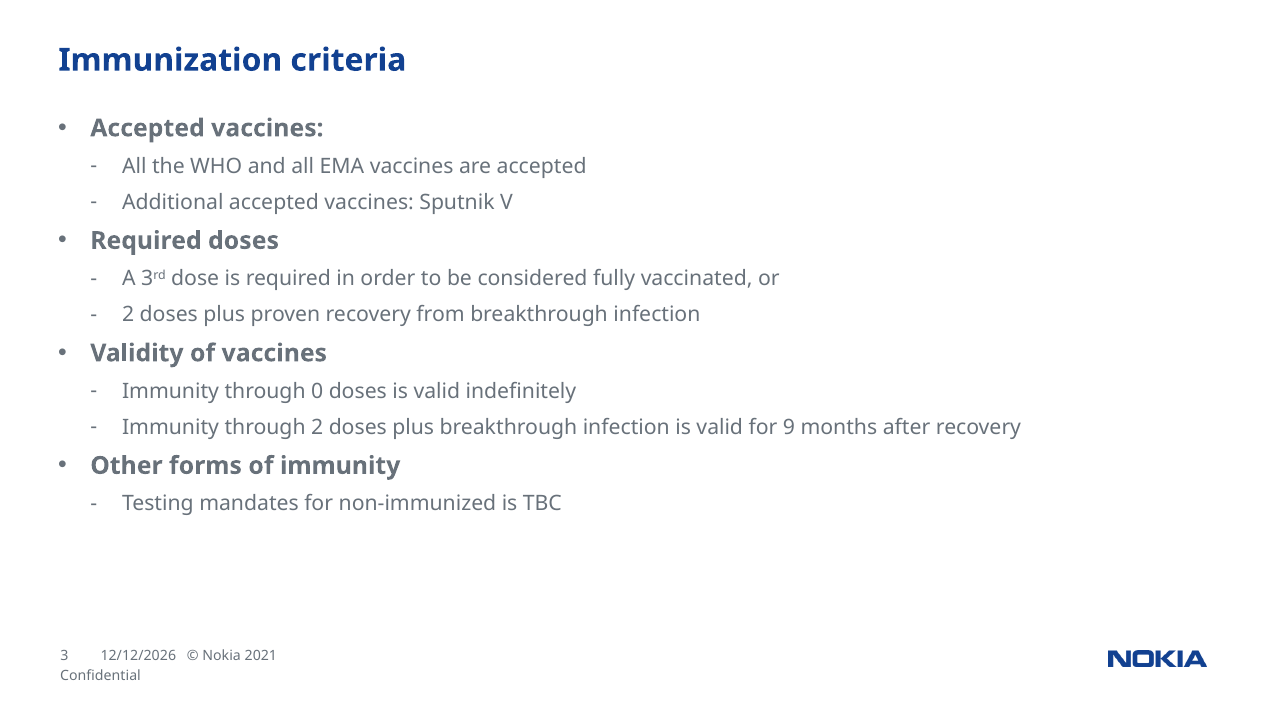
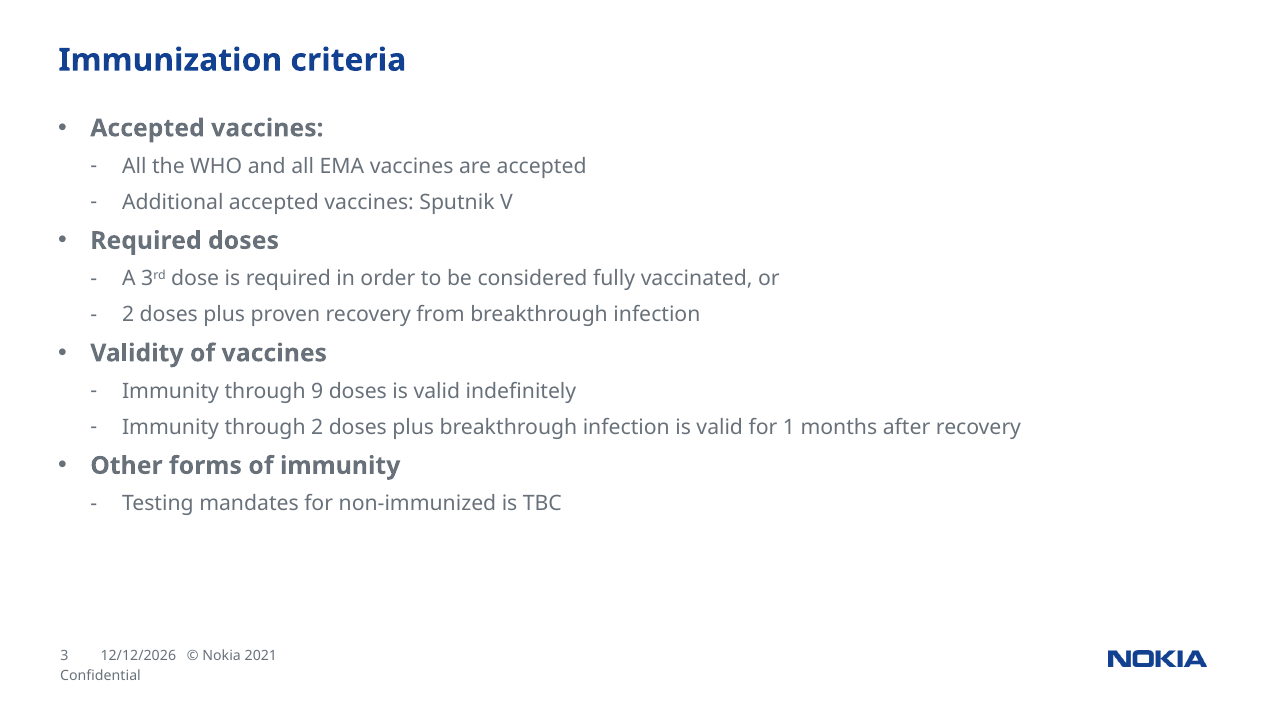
0: 0 -> 9 (317, 392)
9: 9 -> 1 (789, 428)
